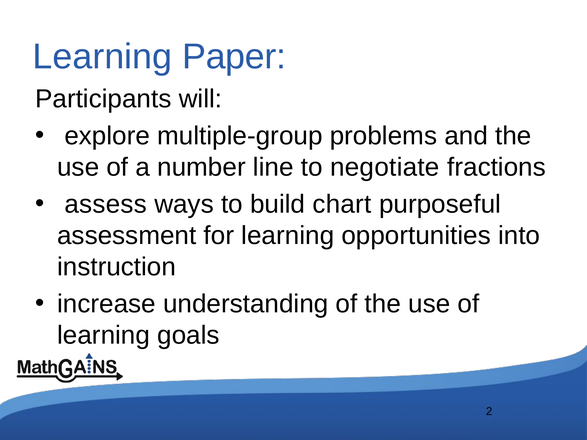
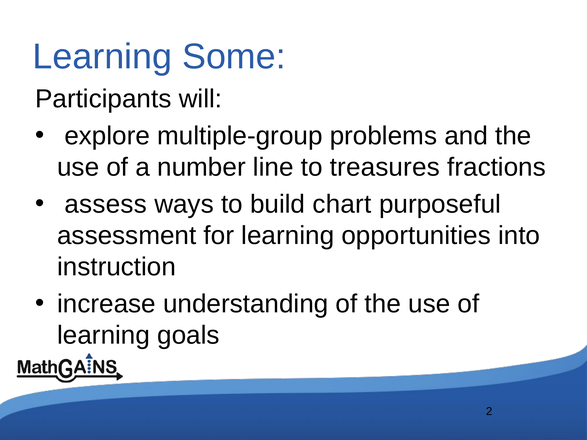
Paper: Paper -> Some (234, 57)
negotiate: negotiate -> treasures (385, 167)
